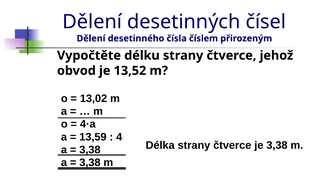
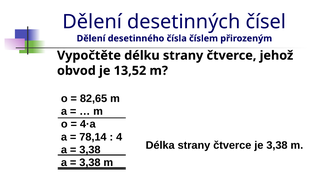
13,02: 13,02 -> 82,65 (94, 99)
13,59: 13,59 -> 78,14 (93, 137)
